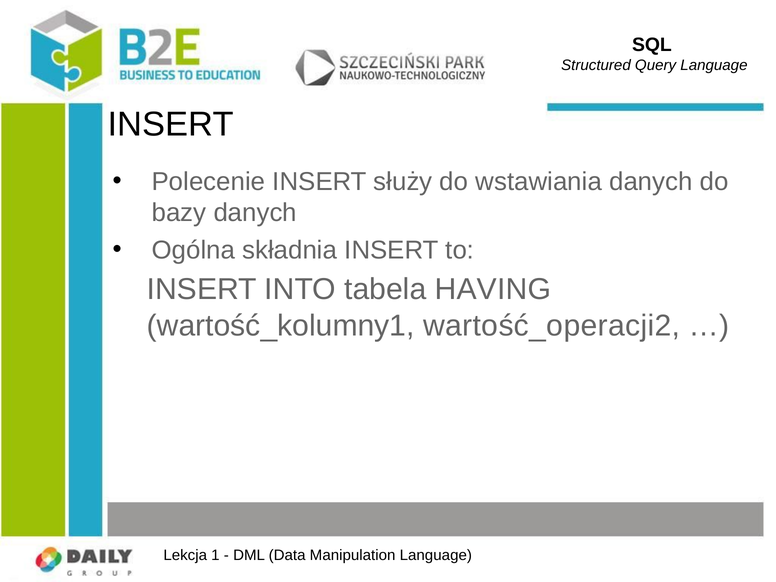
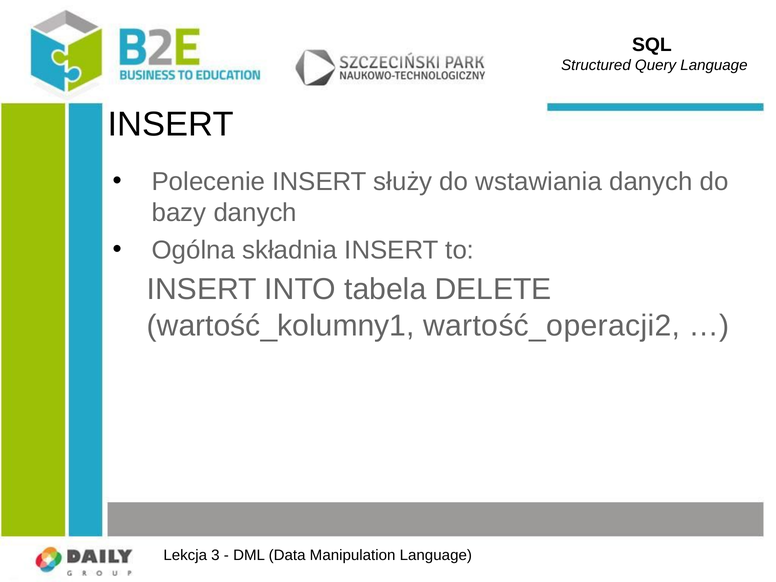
HAVING: HAVING -> DELETE (493, 289)
1: 1 -> 3 (215, 555)
